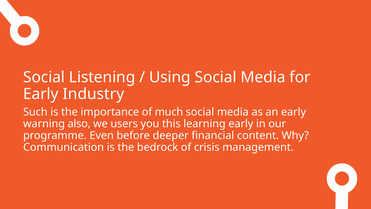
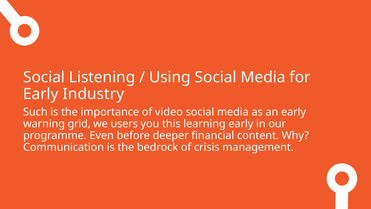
much: much -> video (169, 112)
also: also -> grid (79, 124)
